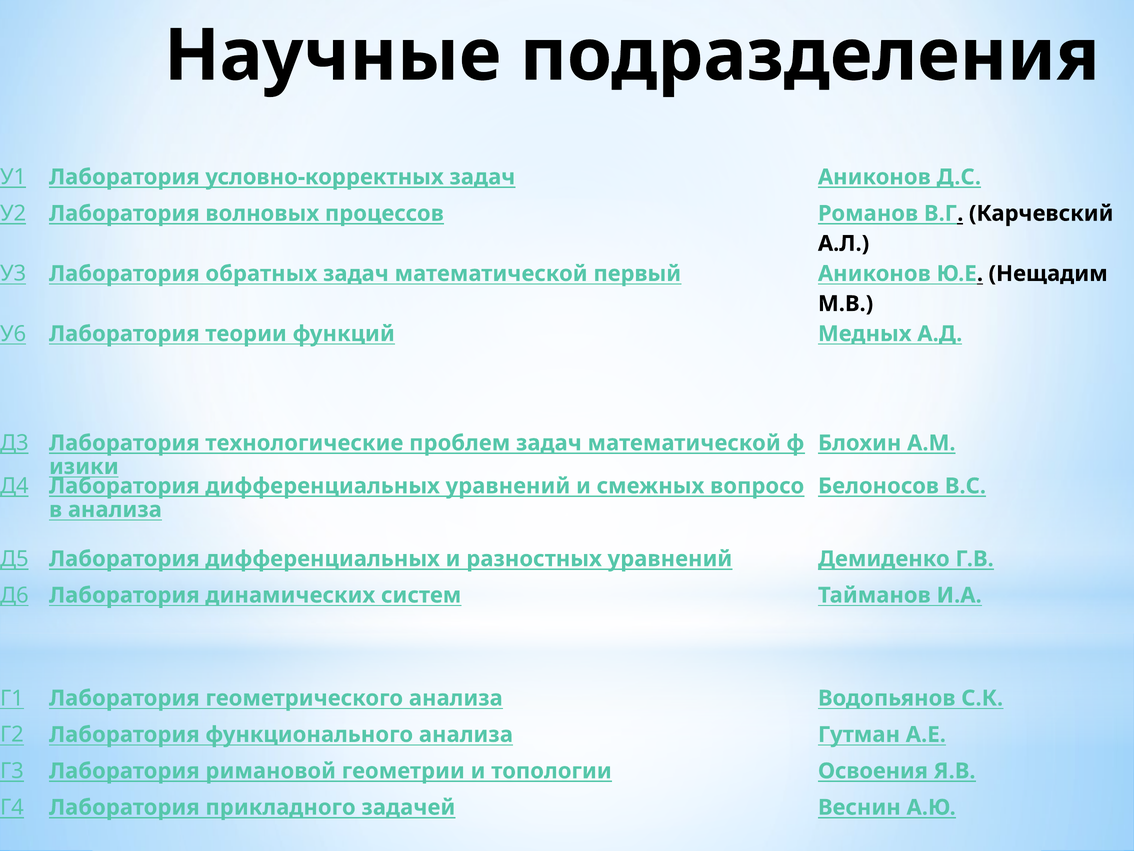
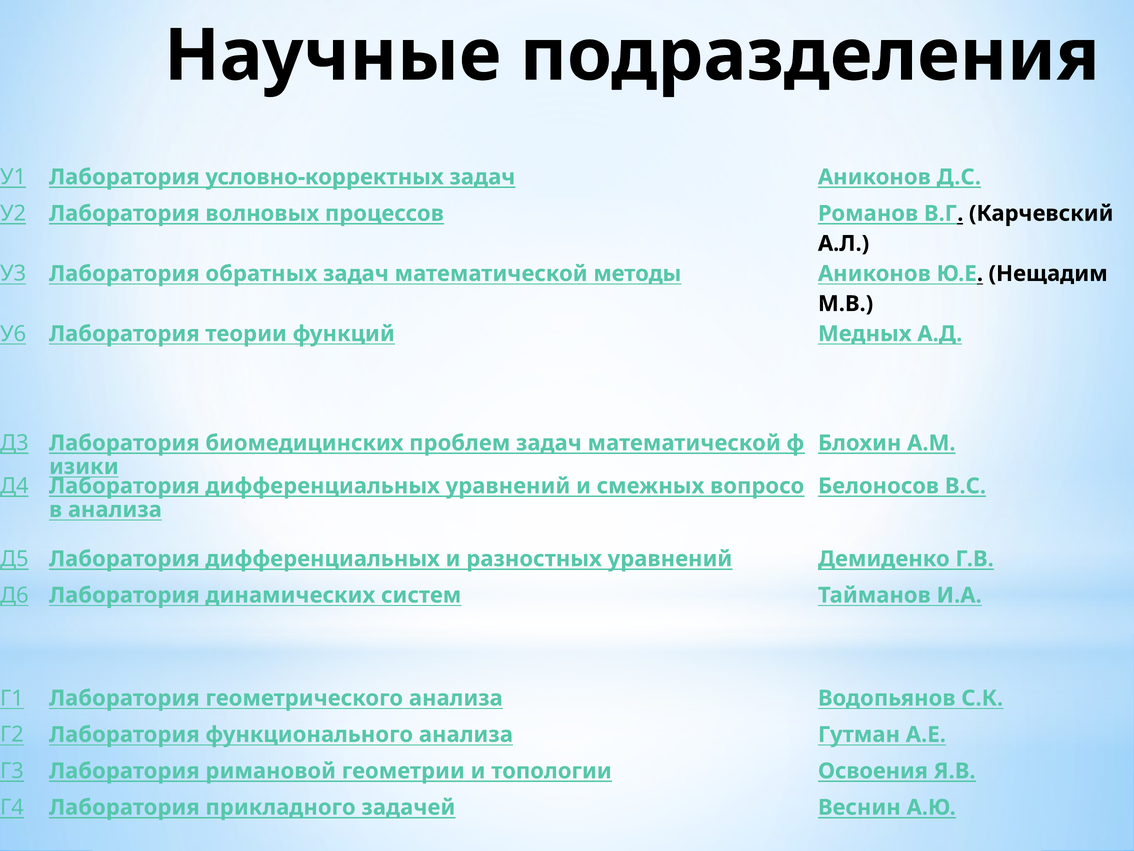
первый: первый -> методы (637, 273)
технологические: технологические -> биомедицинских (304, 443)
